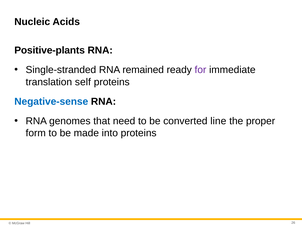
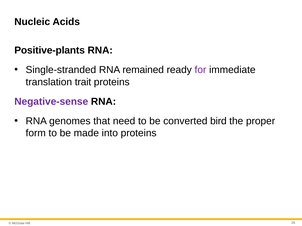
self: self -> trait (83, 82)
Negative-sense colour: blue -> purple (51, 102)
line: line -> bird (218, 121)
